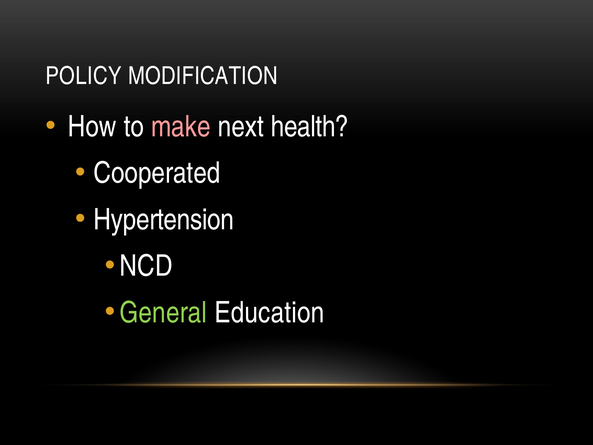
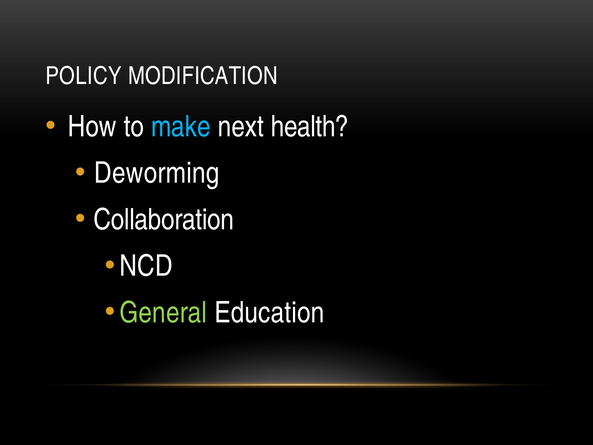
make colour: pink -> light blue (181, 127)
Cooperated: Cooperated -> Deworming (157, 173)
Hypertension: Hypertension -> Collaboration (164, 220)
